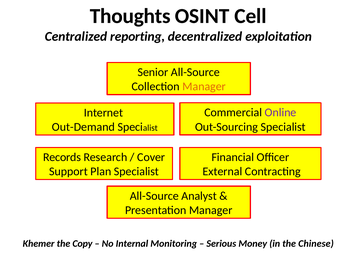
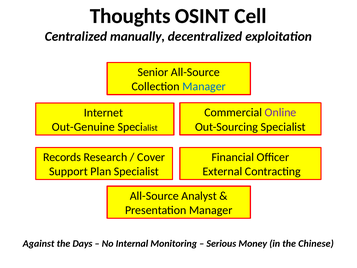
reporting: reporting -> manually (138, 36)
Manager colour: orange -> blue (204, 86)
Out-Demand: Out-Demand -> Out-Genuine (83, 127)
Khemer: Khemer -> Against (39, 243)
Copy: Copy -> Days (82, 243)
